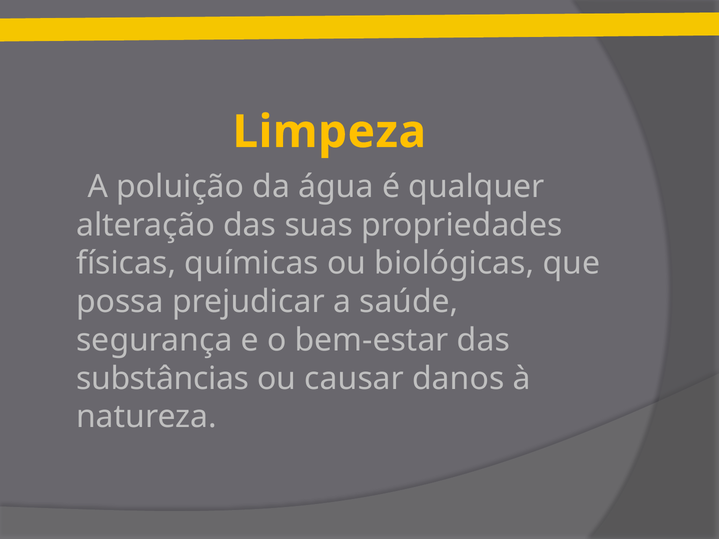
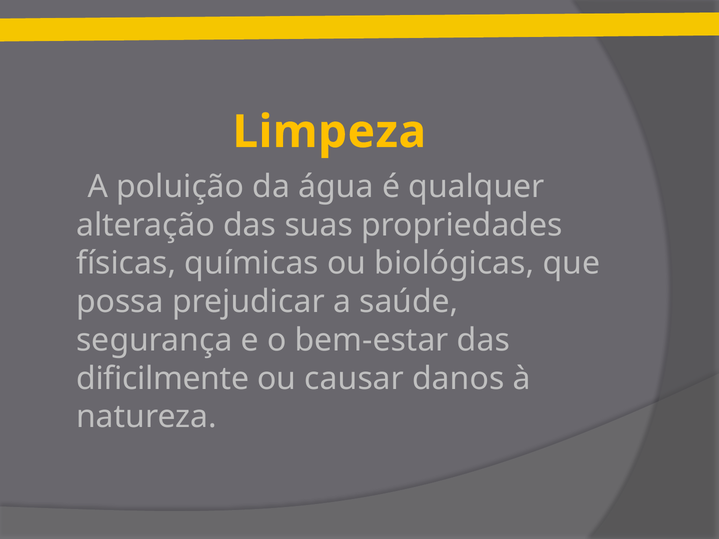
substâncias: substâncias -> dificilmente (163, 379)
